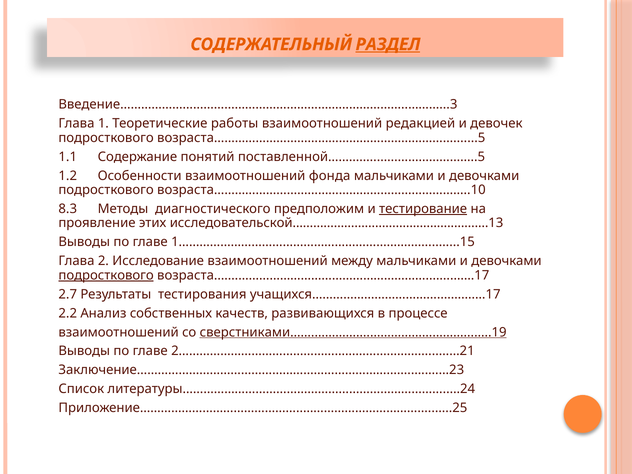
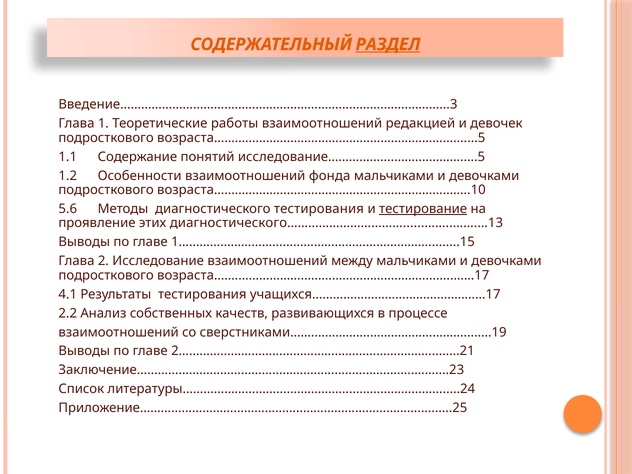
поставленной…………...…..…………………..5: поставленной…………...…..…………………..5 -> исследование…………...…..…………………..5 (362, 157)
8.3: 8.3 -> 5.6 (68, 209)
диагностического предположим: предположим -> тестирования (319, 209)
исследовательской……………………………......……..…….…13: исследовательской……………………………......……..…….…13 -> диагностического……………………………......……..…….…13 (336, 223)
подросткового underline: present -> none (106, 275)
2.7: 2.7 -> 4.1 (68, 294)
сверстниками…….…………….………………………...…..19 underline: present -> none (353, 332)
